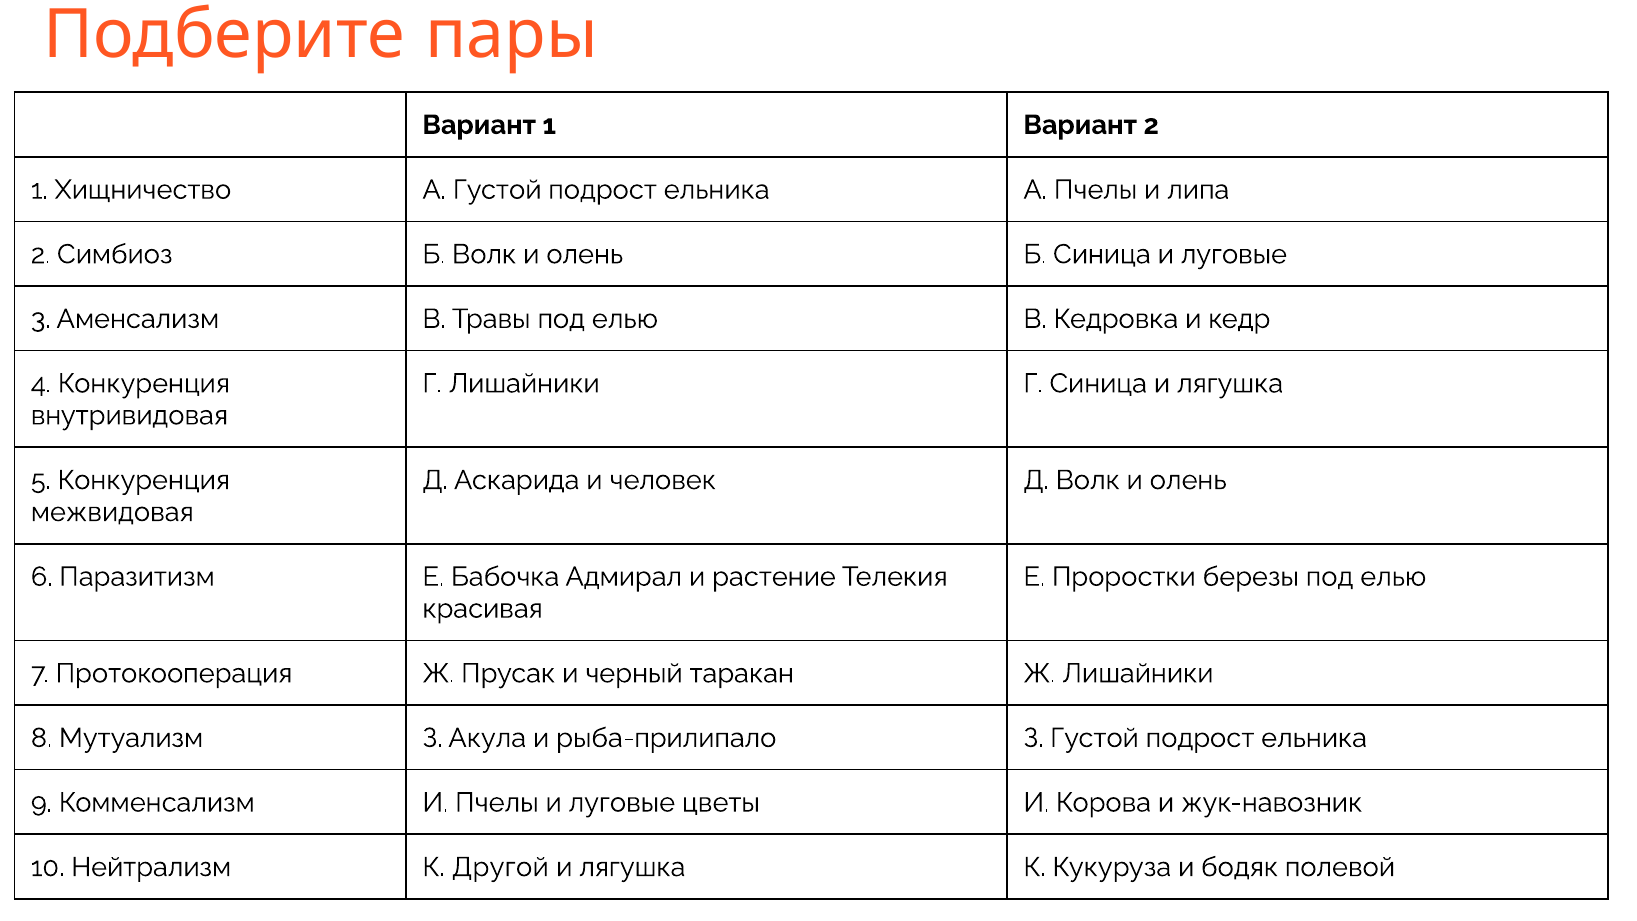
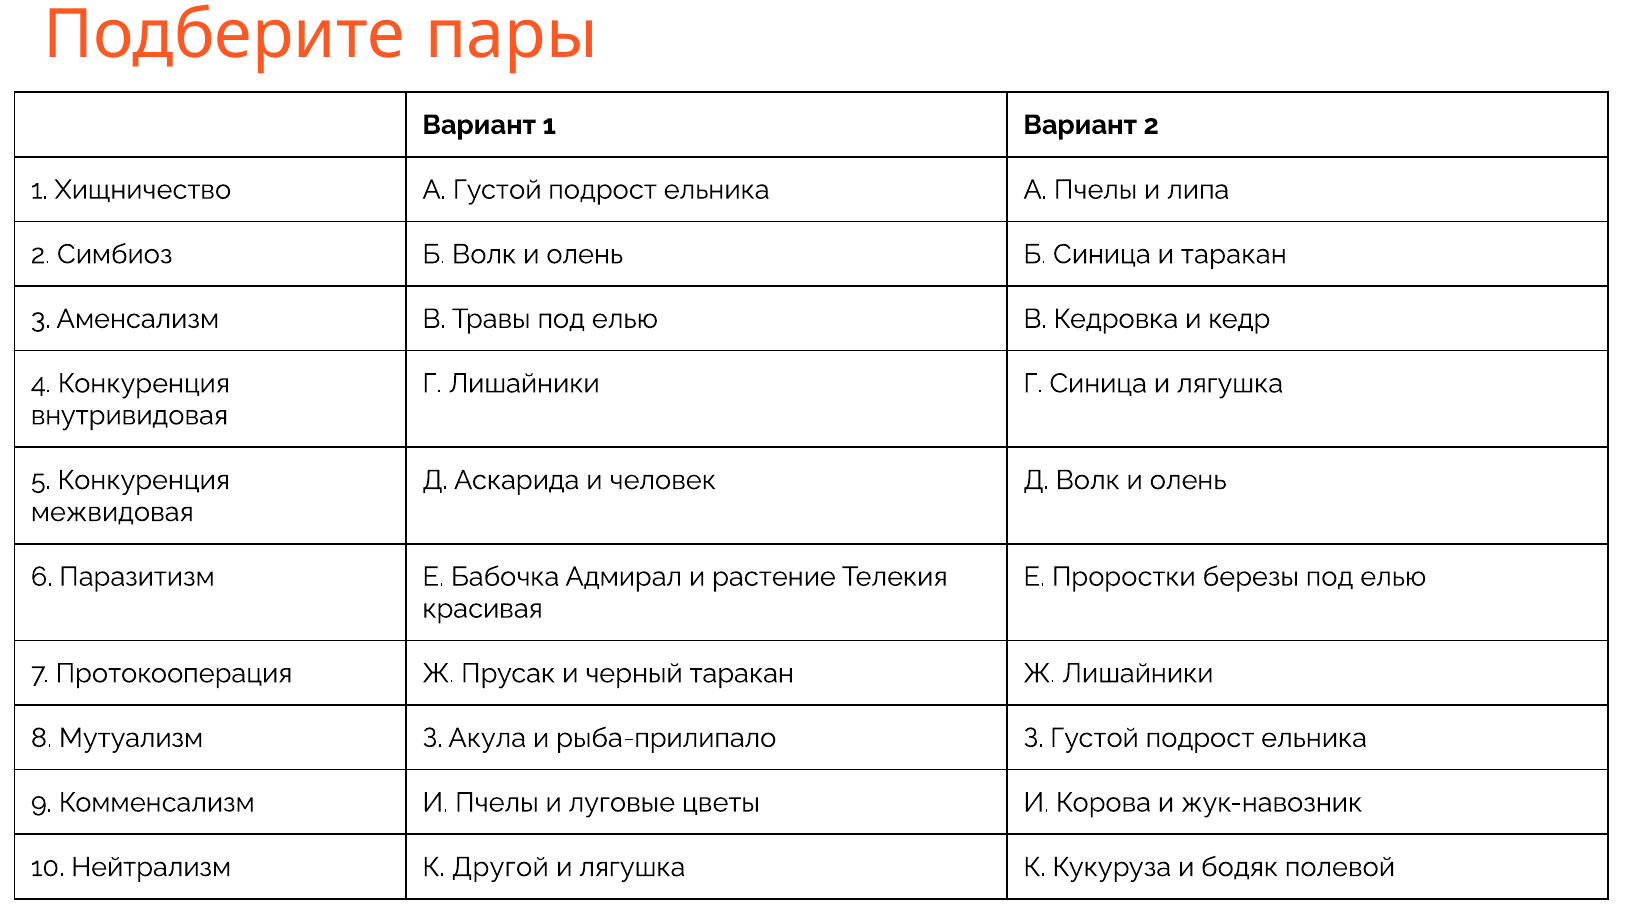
Синица и луговые: луговые -> таракан (1234, 254)
